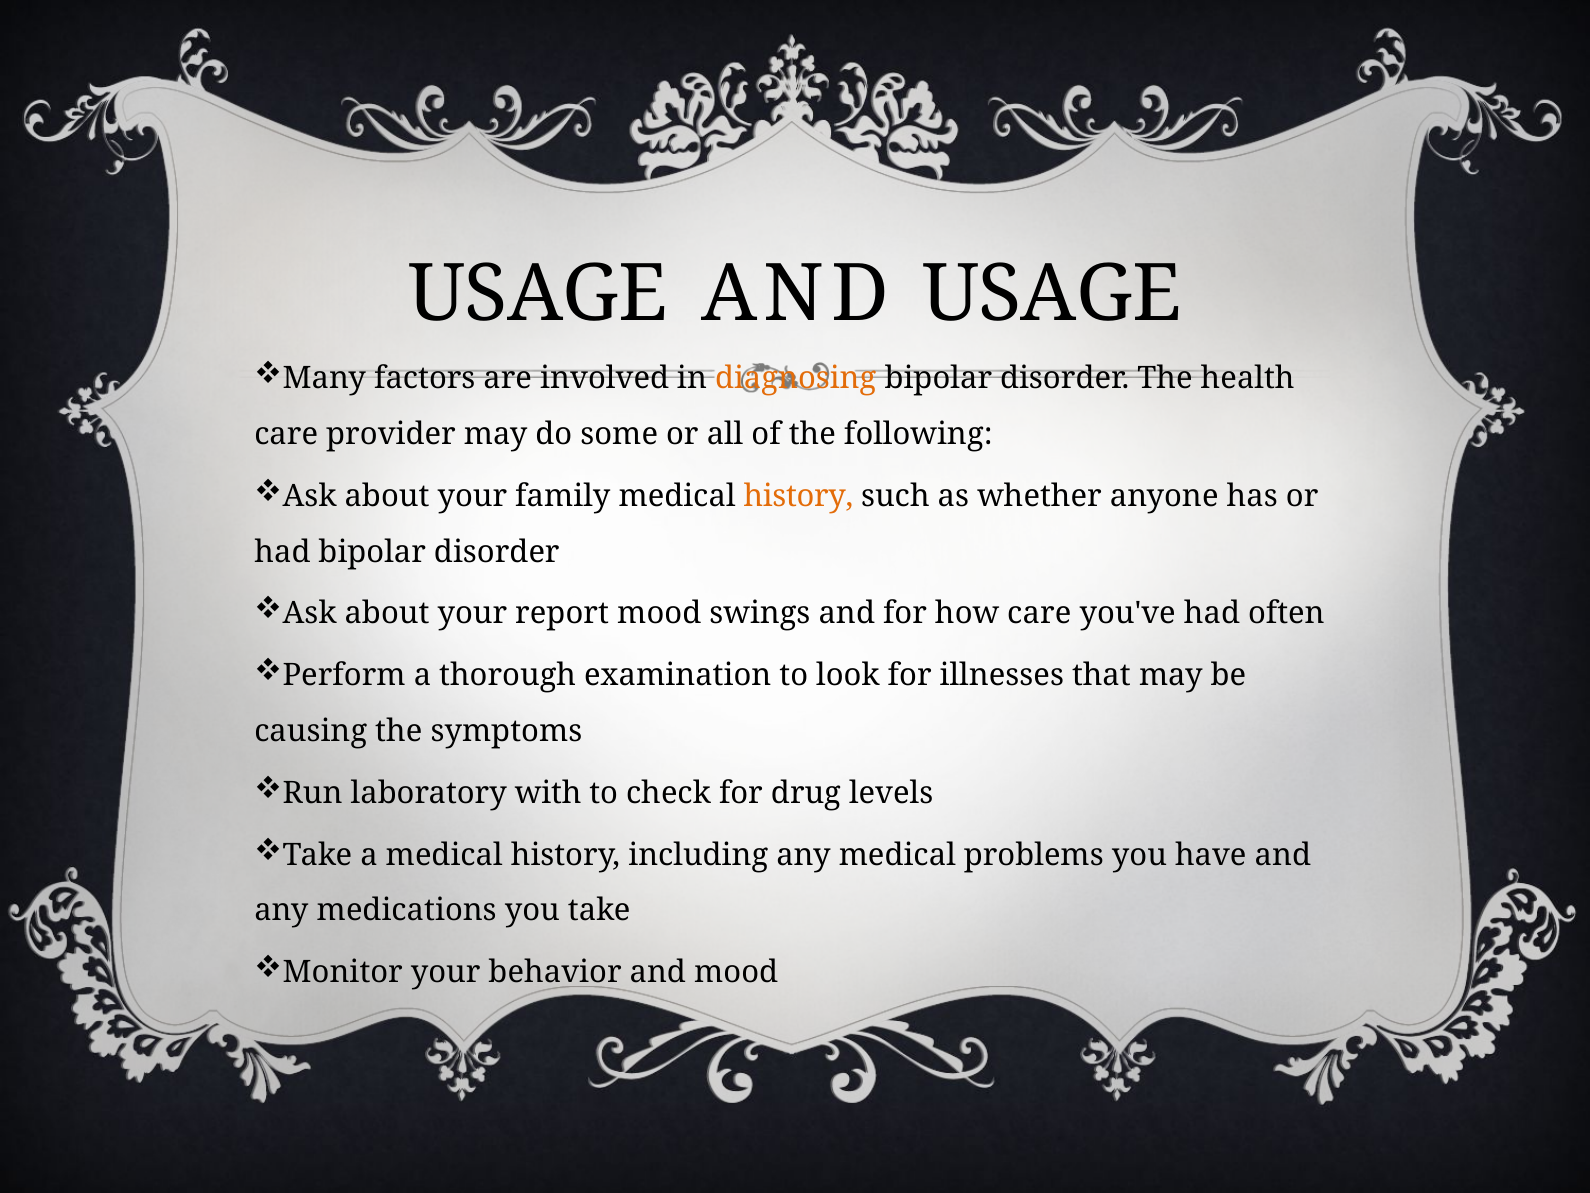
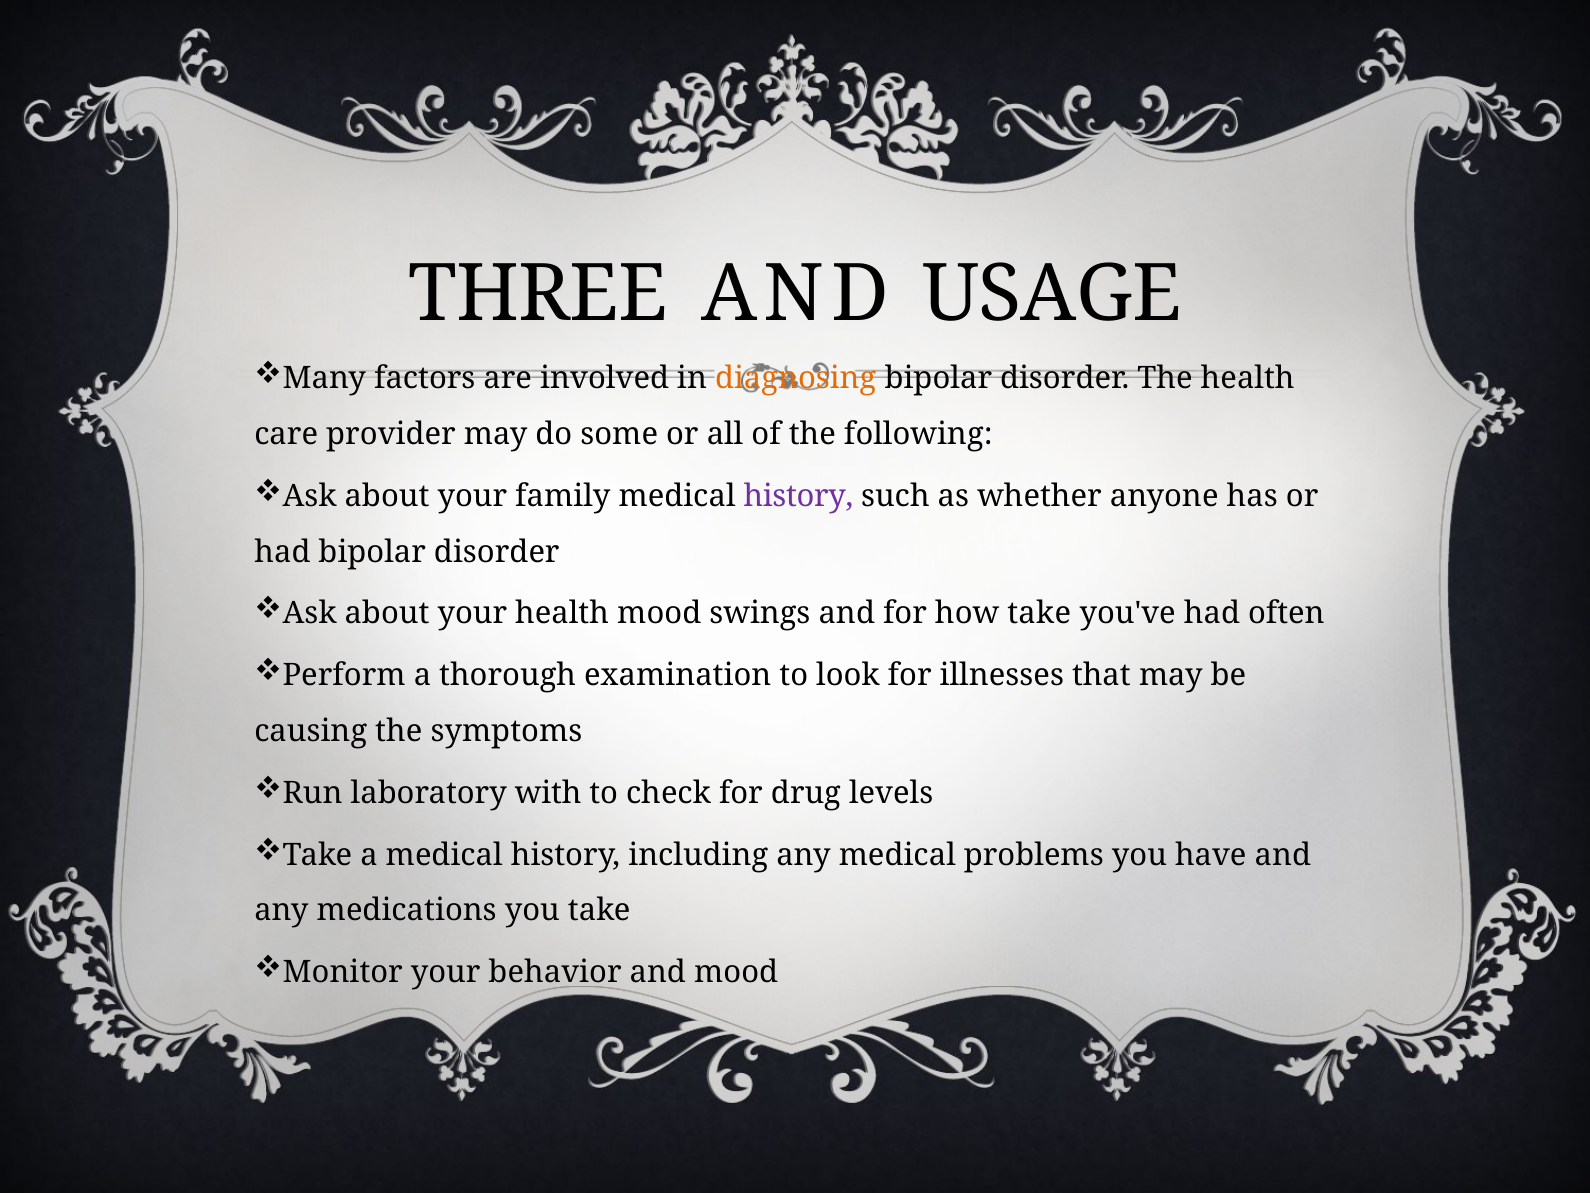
USAGE: USAGE -> THREE (538, 294)
history colour: orange -> purple (798, 496)
your report: report -> health (562, 613)
how care: care -> take (1039, 613)
